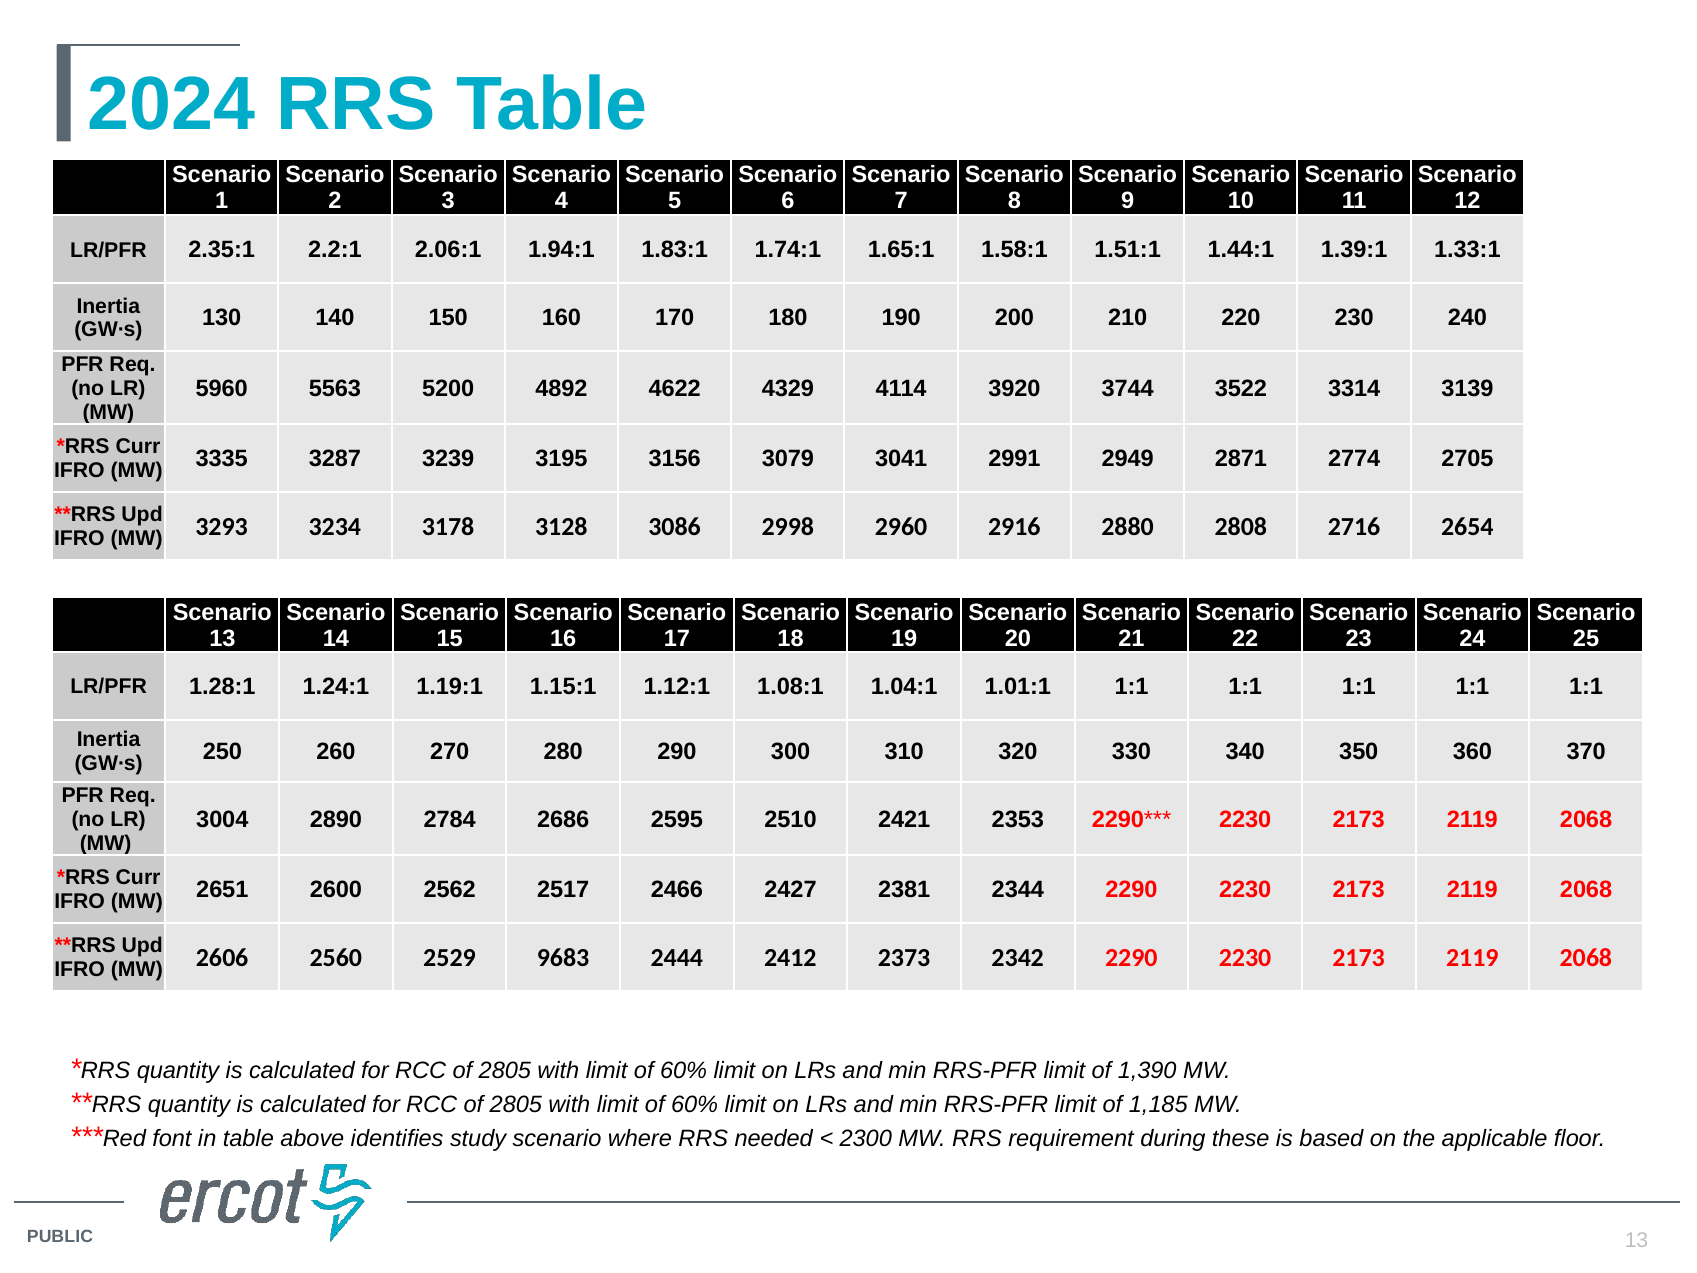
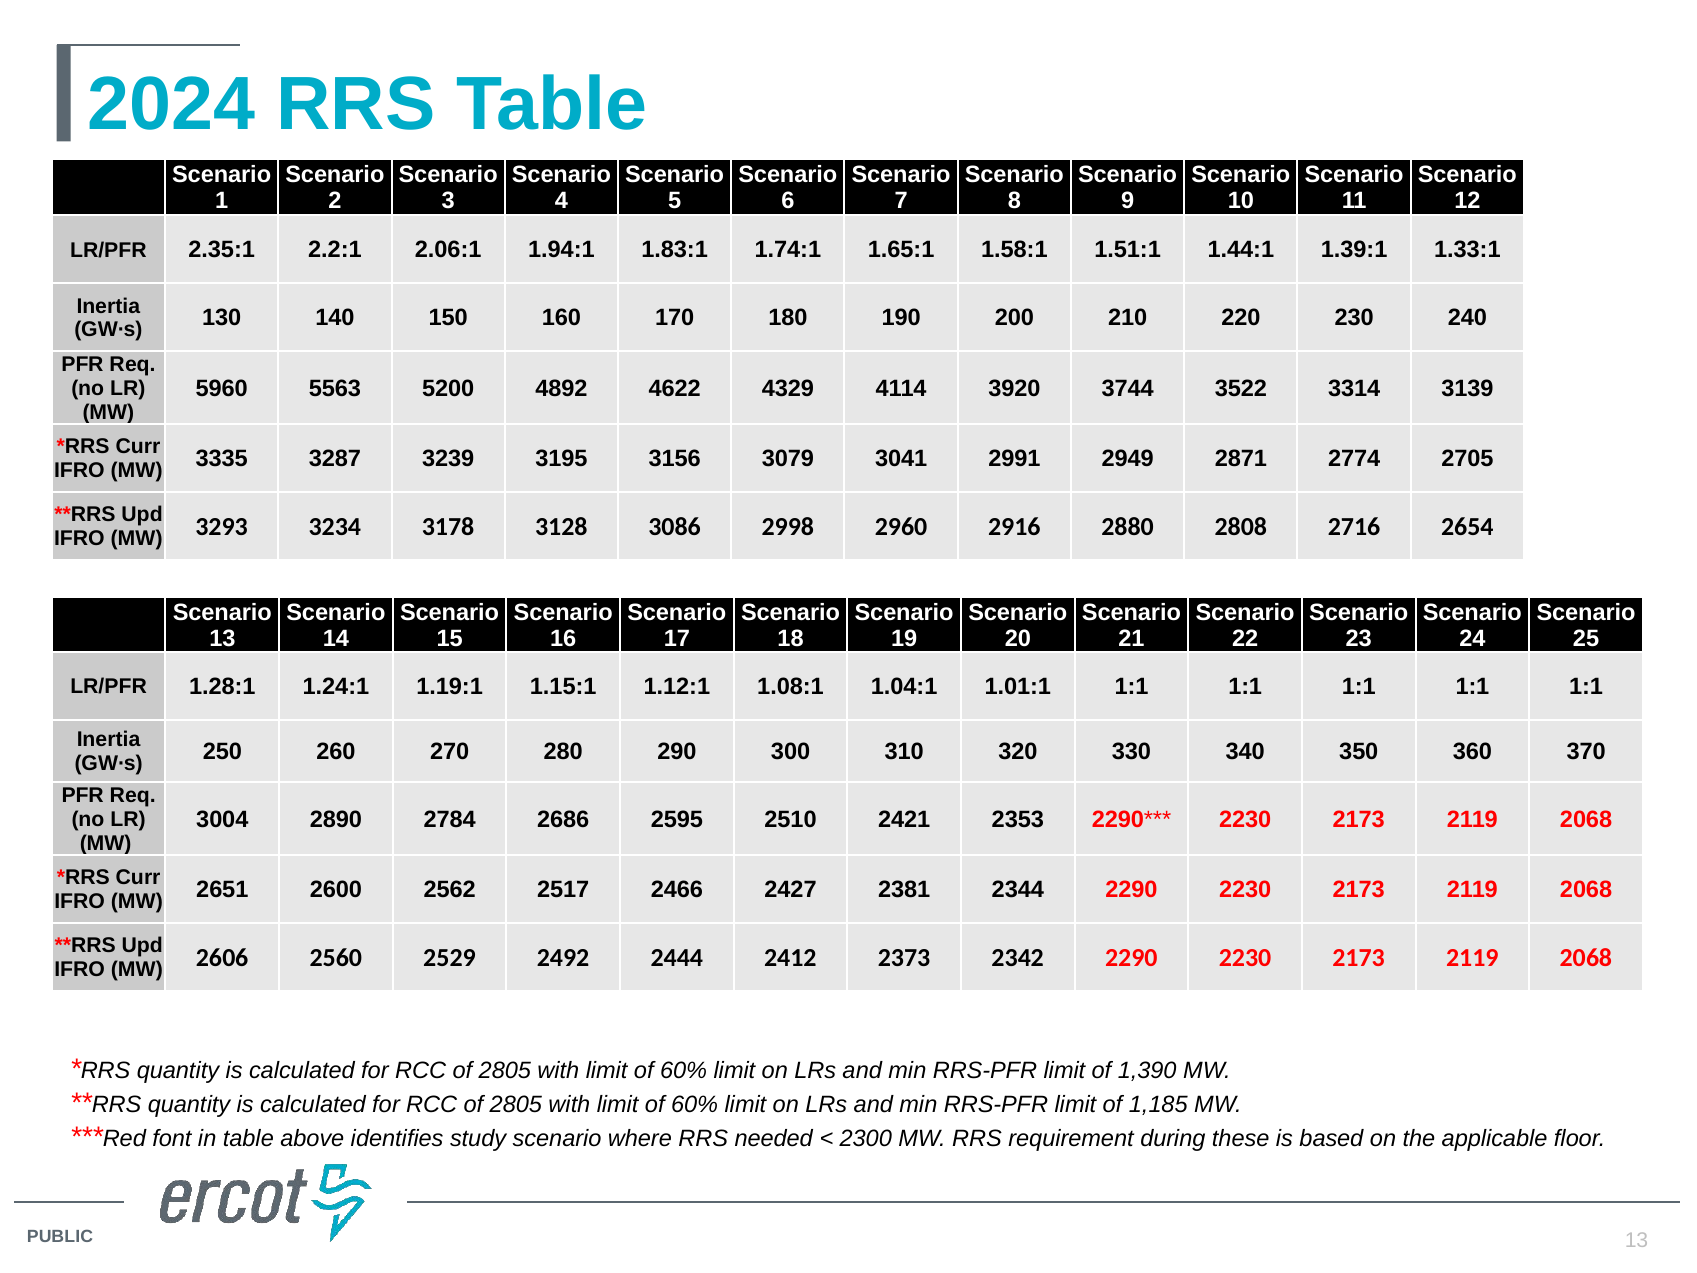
9683: 9683 -> 2492 (563, 958)
